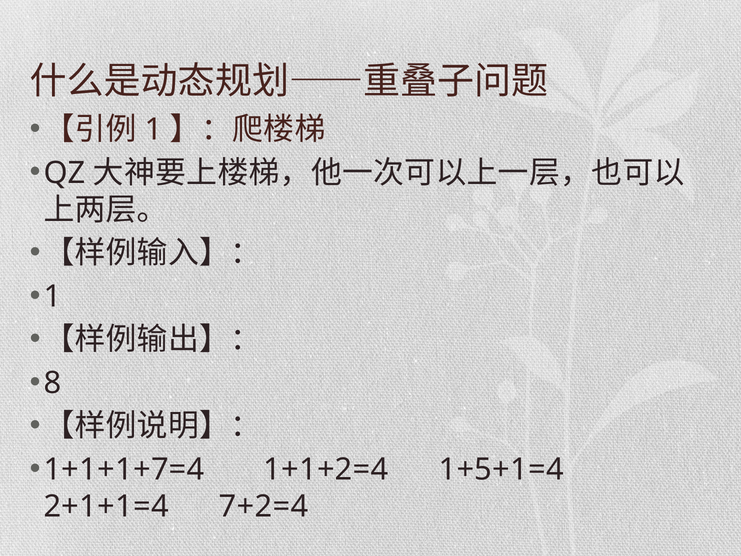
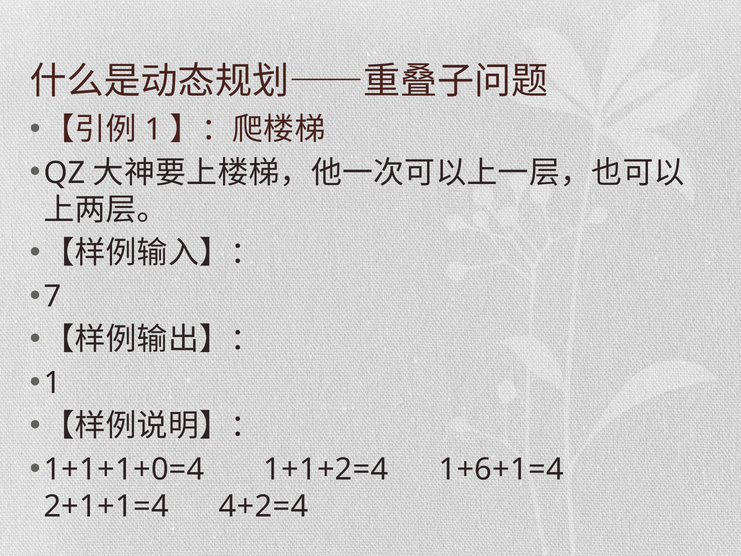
1: 1 -> 7 (52, 296)
8: 8 -> 1 (52, 383)
1+1+1+7=4: 1+1+1+7=4 -> 1+1+1+0=4 (124, 469)
1+5+1=4: 1+5+1=4 -> 1+6+1=4 (501, 469)
7+2=4: 7+2=4 -> 4+2=4 (264, 506)
